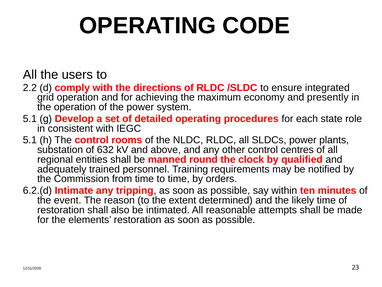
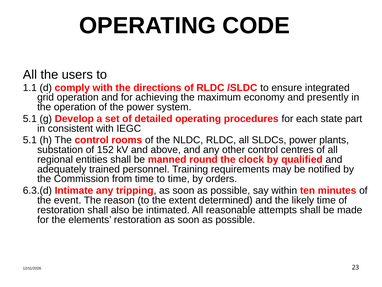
2.2: 2.2 -> 1.1 (30, 88)
role: role -> part (354, 119)
632: 632 -> 152 (105, 150)
6.2.(d: 6.2.(d -> 6.3.(d (37, 190)
